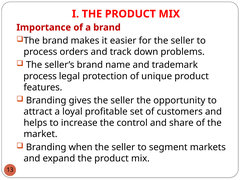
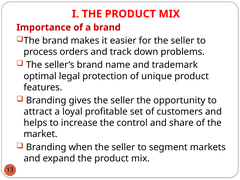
process: process -> optimal (40, 76)
